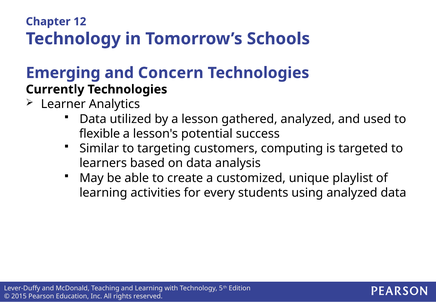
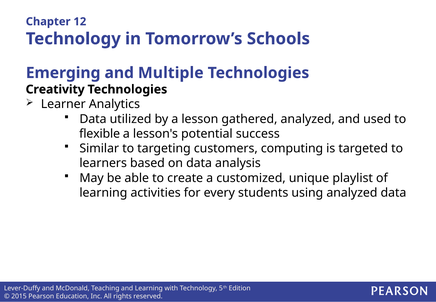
Concern: Concern -> Multiple (171, 73)
Currently: Currently -> Creativity (55, 89)
